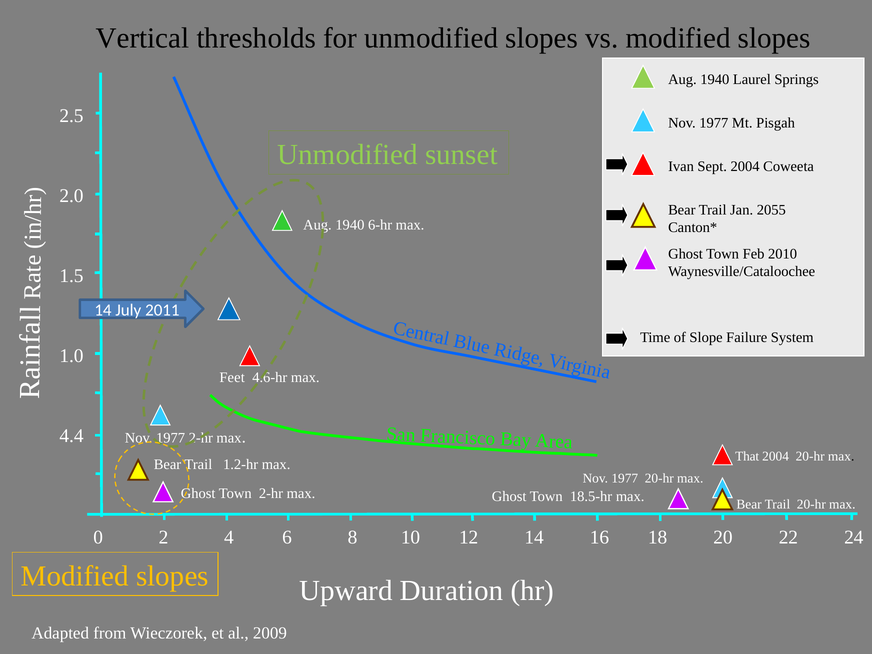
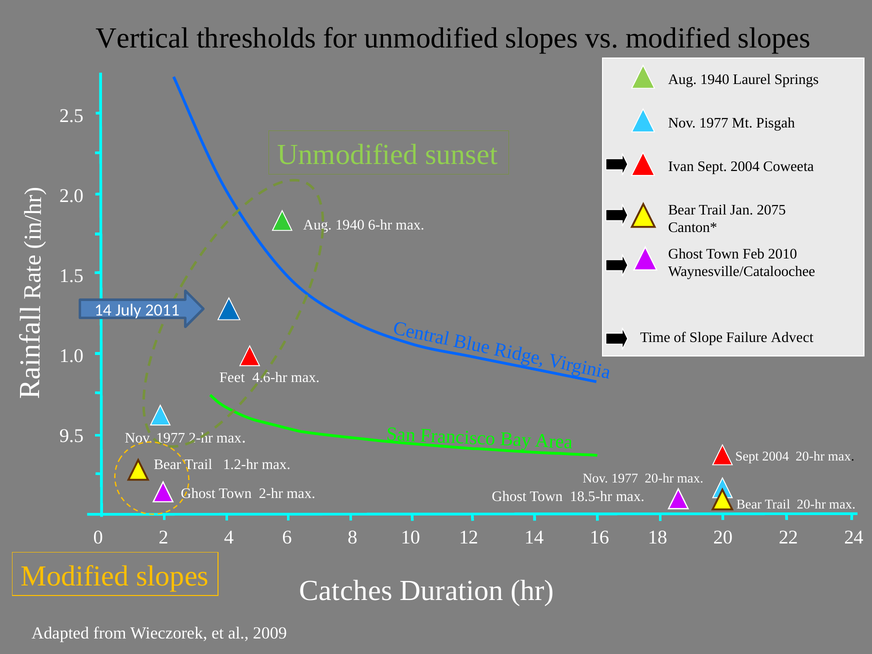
2055: 2055 -> 2075 (771, 210)
System: System -> Advect (792, 337)
4.4: 4.4 -> 9.5 (72, 436)
That: That -> Sept (747, 456)
Upward: Upward -> Catches (346, 591)
